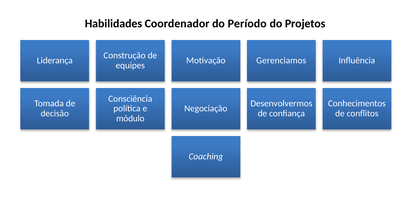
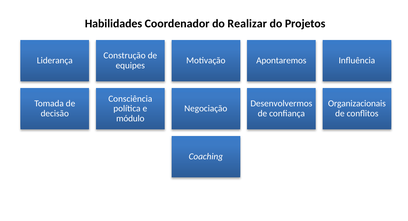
Período: Período -> Realizar (247, 24)
Gerenciamos: Gerenciamos -> Apontaremos (281, 61)
Conhecimentos: Conhecimentos -> Organizacionais (357, 104)
